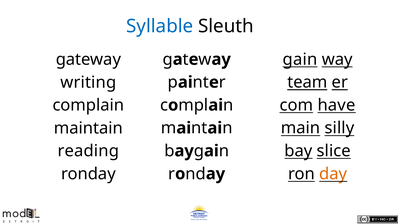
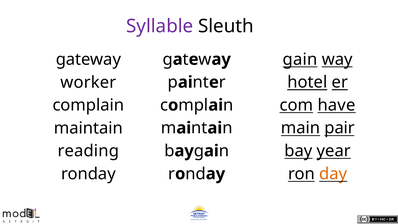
Syllable colour: blue -> purple (160, 26)
writing: writing -> worker (88, 82)
team: team -> hotel (307, 82)
silly: silly -> pair (340, 128)
slice: slice -> year (334, 151)
